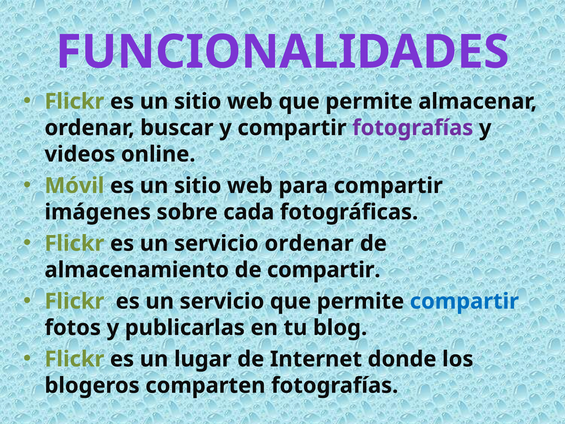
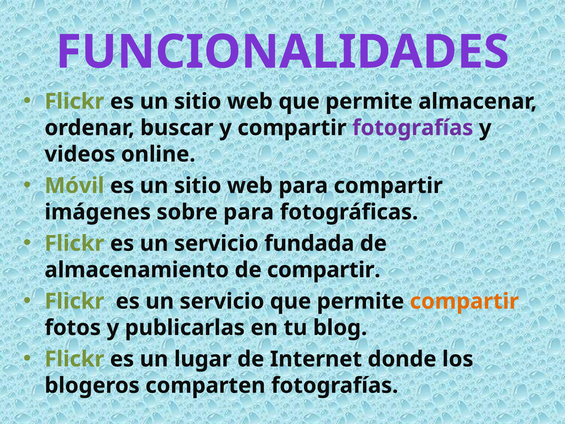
sobre cada: cada -> para (249, 212)
servicio ordenar: ordenar -> fundada (309, 243)
compartir colour: blue -> orange (464, 301)
